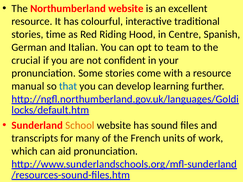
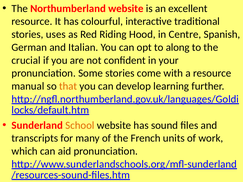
time: time -> uses (56, 34)
team: team -> along (178, 47)
that colour: blue -> orange (68, 86)
